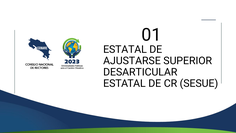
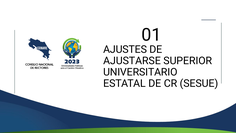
ESTATAL: ESTATAL -> AJUSTES (125, 49)
DESARTICULAR: DESARTICULAR -> UNIVERSITARIO (140, 72)
